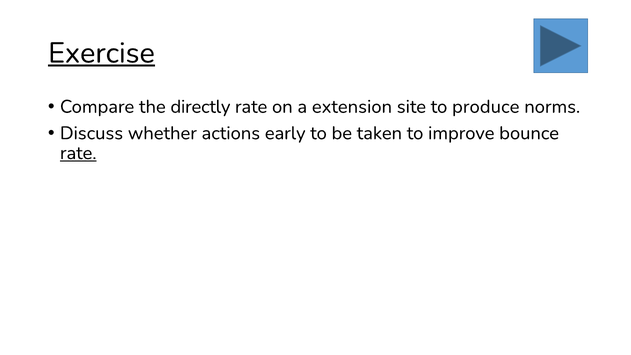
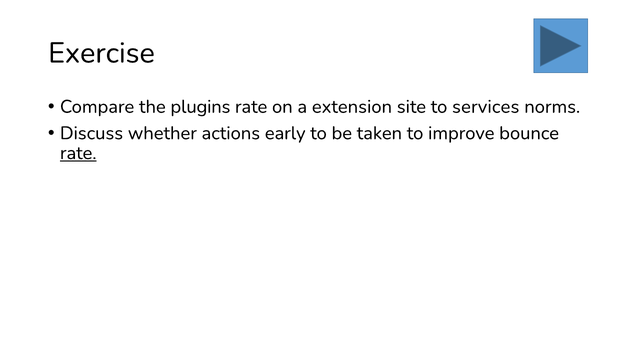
Exercise underline: present -> none (101, 53)
directly: directly -> plugins (200, 107)
produce: produce -> services (486, 107)
